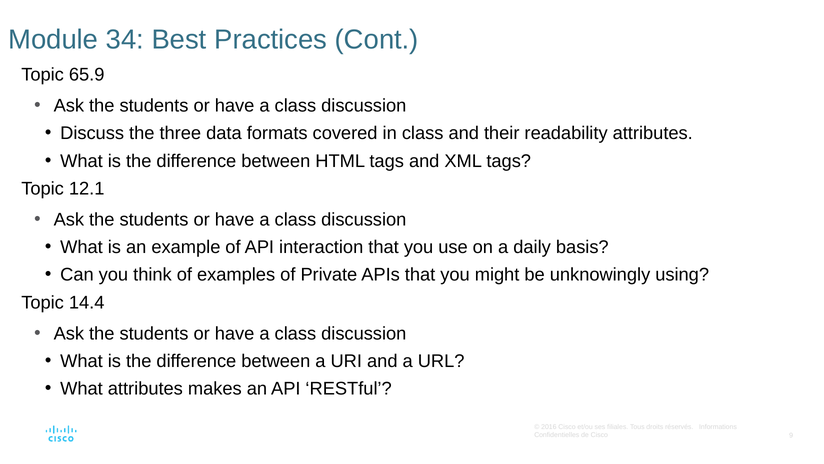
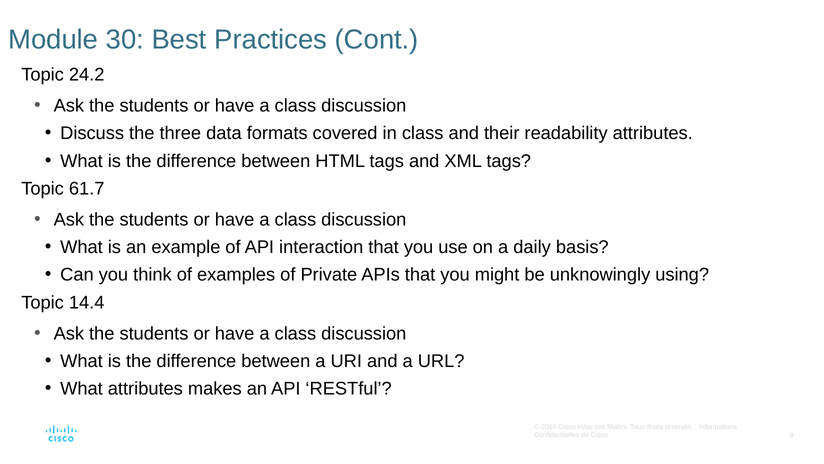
34: 34 -> 30 (125, 40)
65.9: 65.9 -> 24.2 (87, 75)
12.1: 12.1 -> 61.7 (87, 188)
